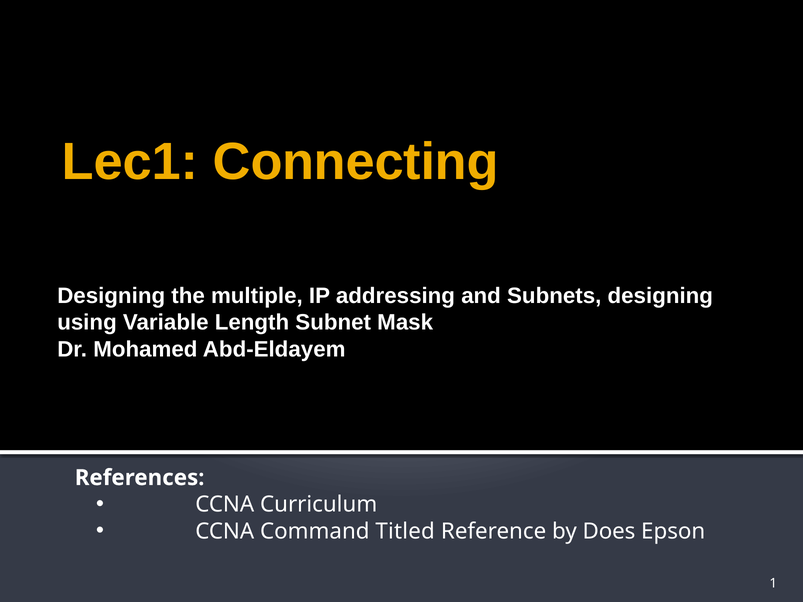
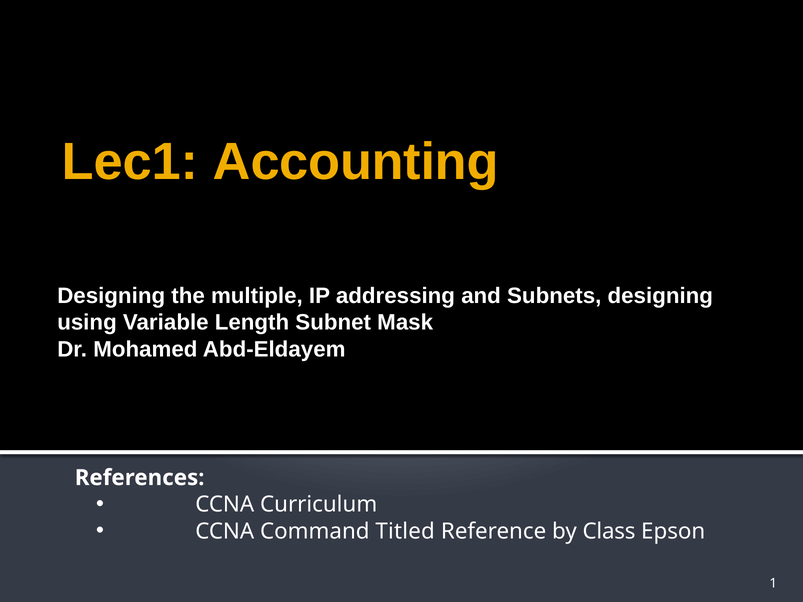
Connecting: Connecting -> Accounting (356, 162)
Does: Does -> Class (609, 531)
